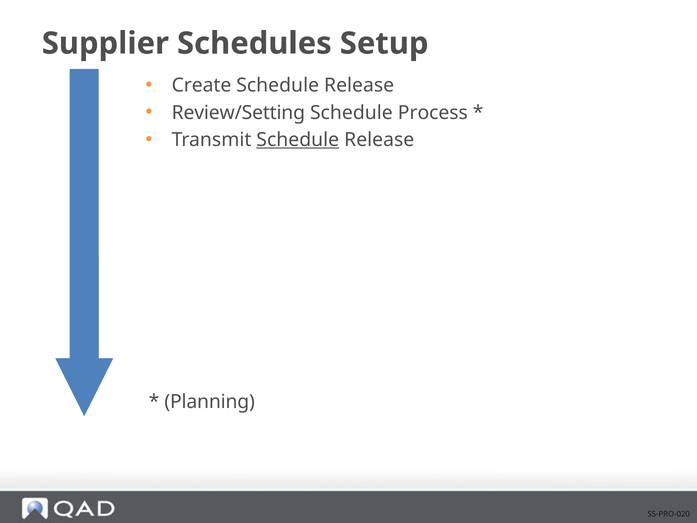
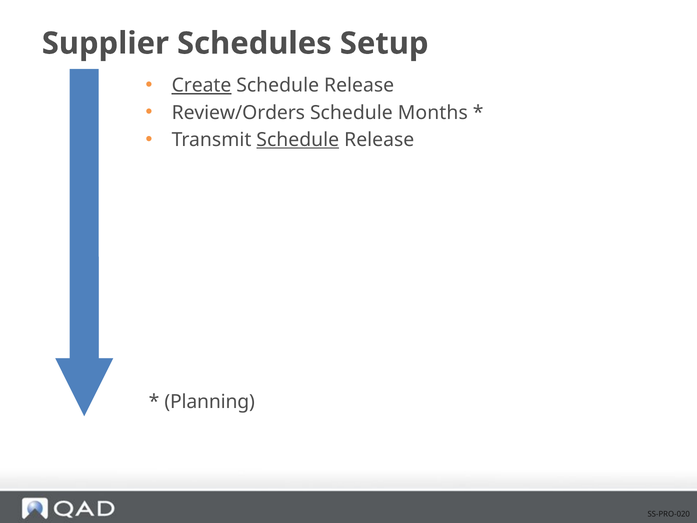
Create underline: none -> present (202, 85)
Review/Setting: Review/Setting -> Review/Orders (238, 113)
Process: Process -> Months (433, 113)
